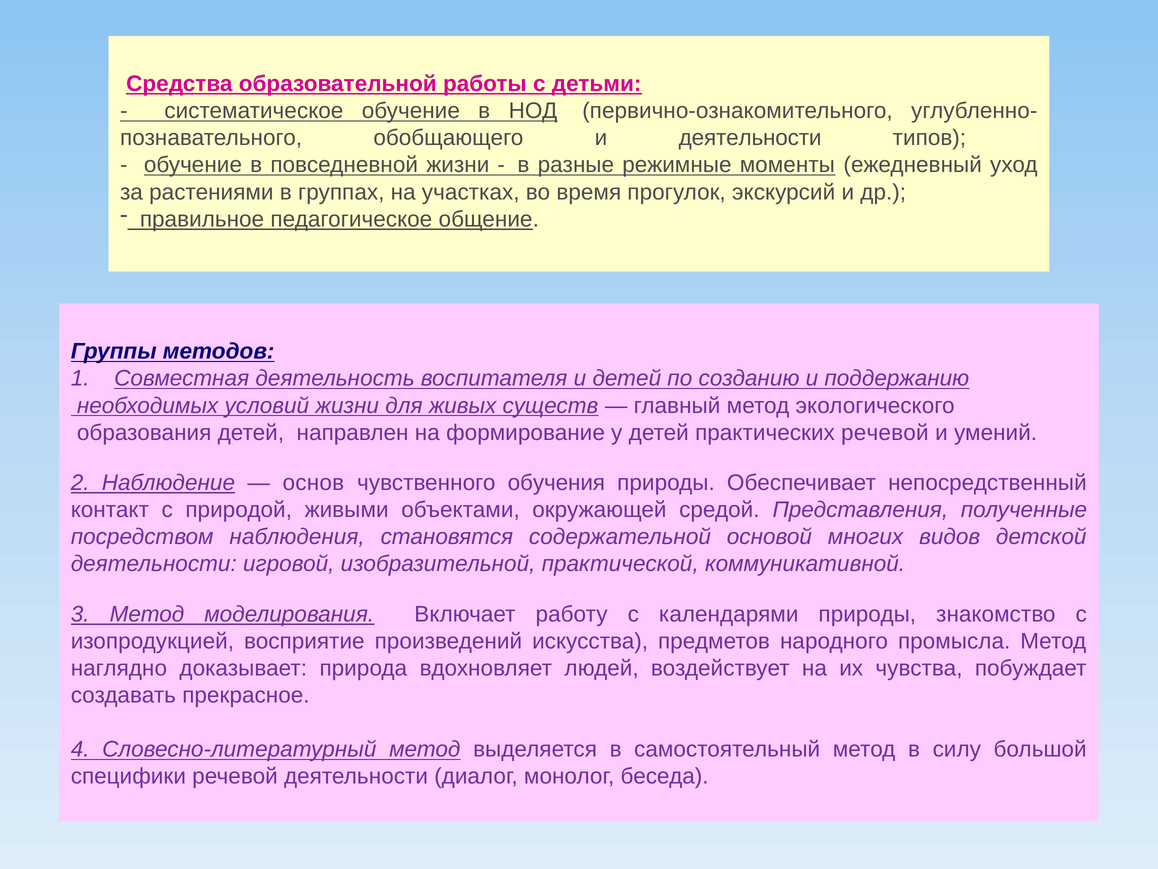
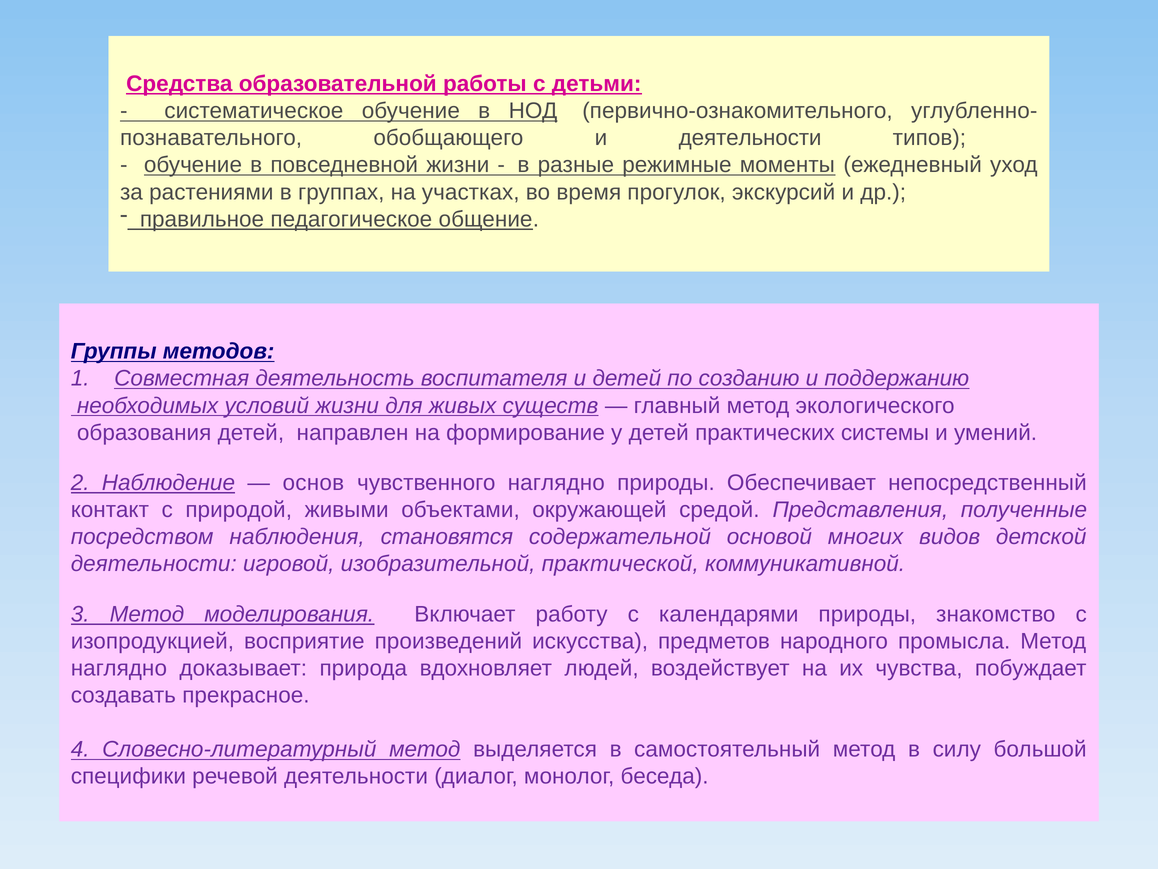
практических речевой: речевой -> системы (885, 432)
чувственного обучения: обучения -> наглядно (556, 483)
